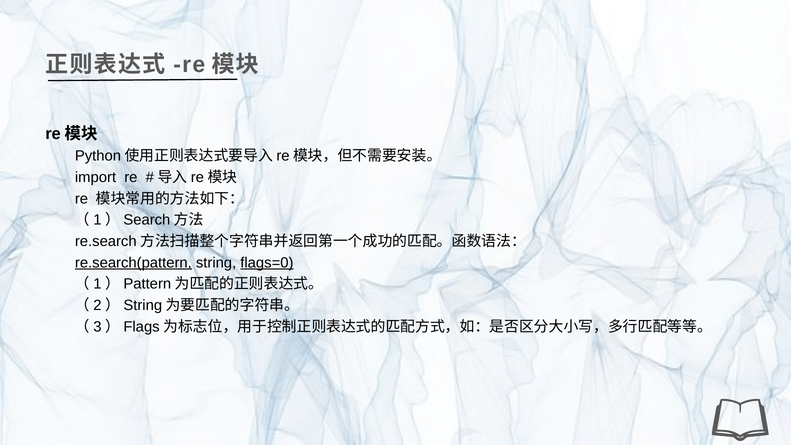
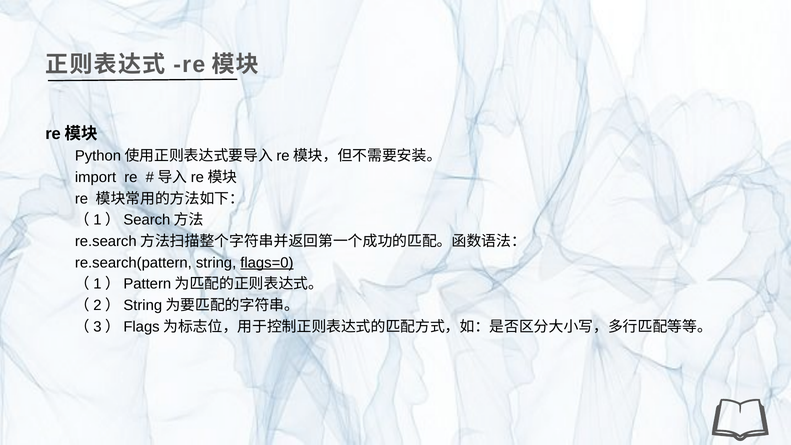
re.search(pattern underline: present -> none (133, 263)
